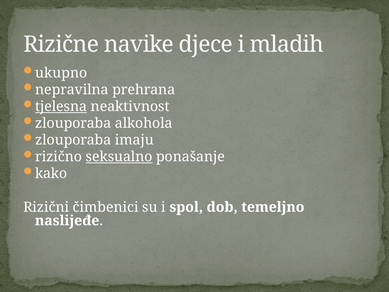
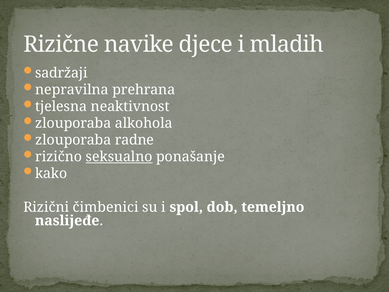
ukupno: ukupno -> sadržaji (61, 73)
tjelesna underline: present -> none (61, 106)
imaju: imaju -> radne (134, 140)
